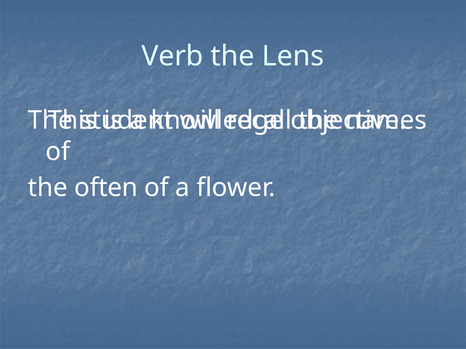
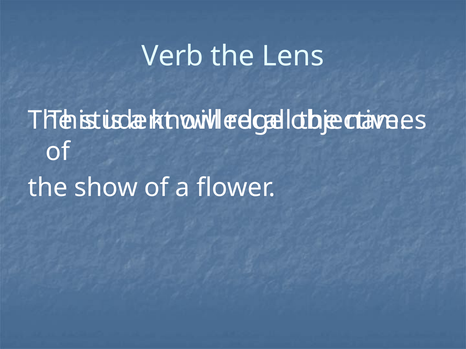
often: often -> show (106, 188)
